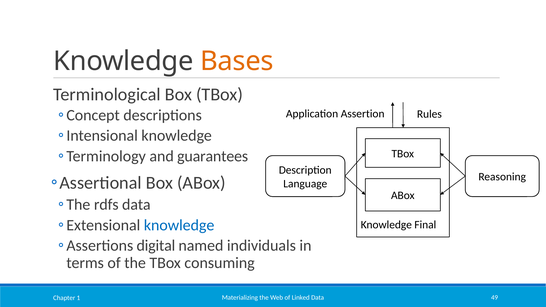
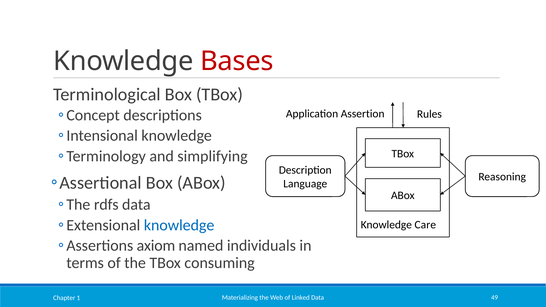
Bases colour: orange -> red (237, 61)
guarantees: guarantees -> simplifying (213, 156)
Final: Final -> Care (425, 225)
digital: digital -> axiom (156, 246)
